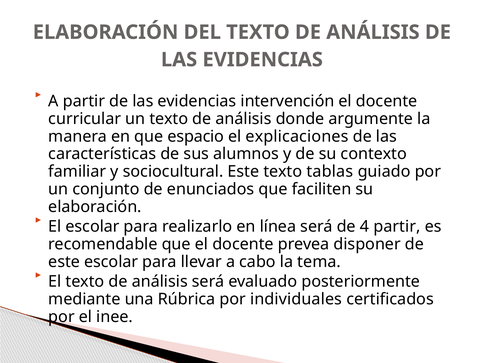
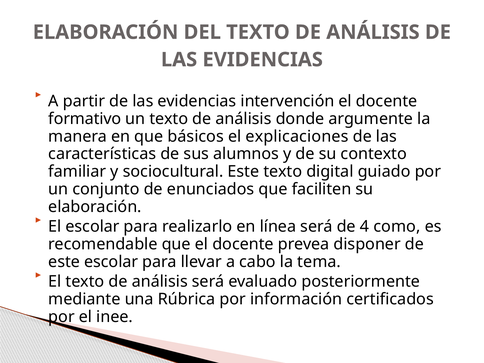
curricular: curricular -> formativo (85, 119)
espacio: espacio -> básicos (196, 136)
tablas: tablas -> digital (330, 172)
4 partir: partir -> como (397, 227)
individuales: individuales -> información (296, 299)
